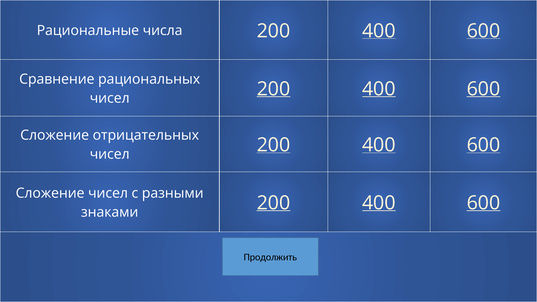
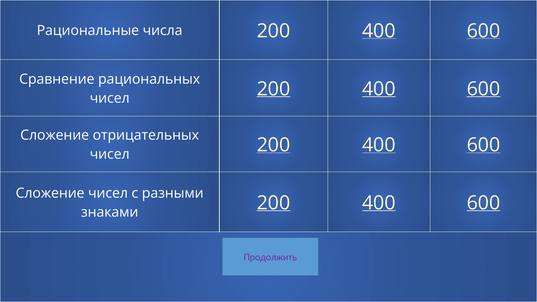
Продолжить colour: black -> purple (270, 257)
